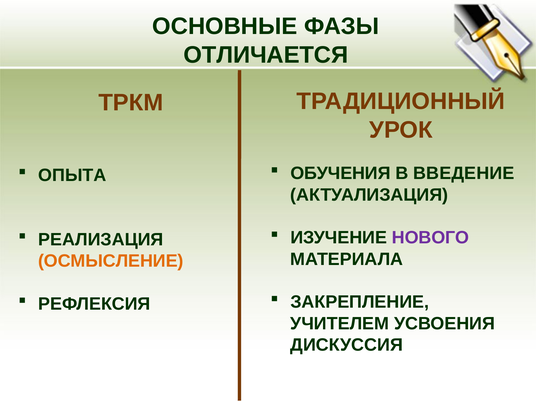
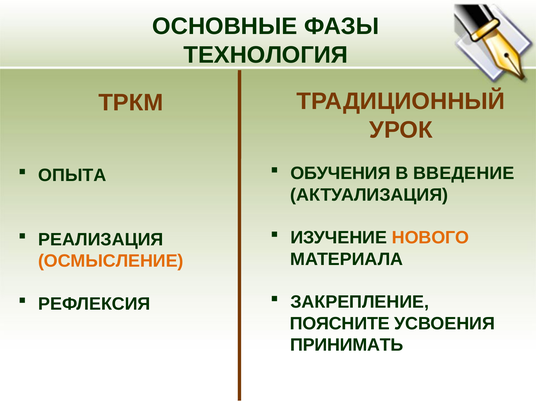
ОТЛИЧАЕТСЯ: ОТЛИЧАЕТСЯ -> ТЕХНОЛОГИЯ (266, 55)
НОВОГО colour: purple -> orange (430, 238)
УЧИТЕЛЕМ: УЧИТЕЛЕМ -> ПОЯСНИТЕ (340, 323)
ДИСКУССИЯ: ДИСКУССИЯ -> ПРИНИМАТЬ (347, 345)
